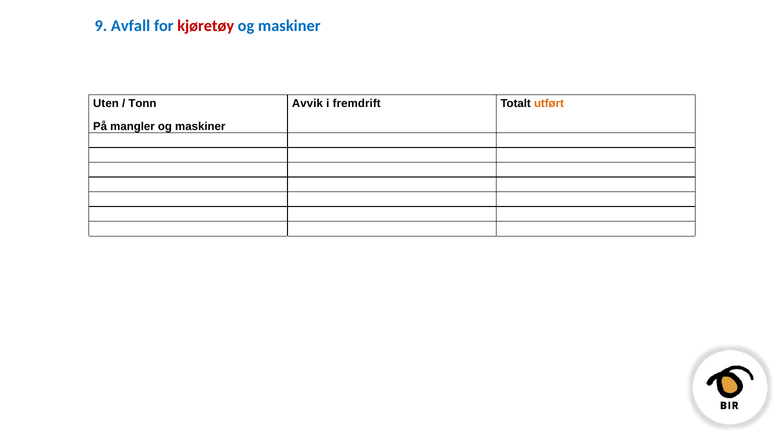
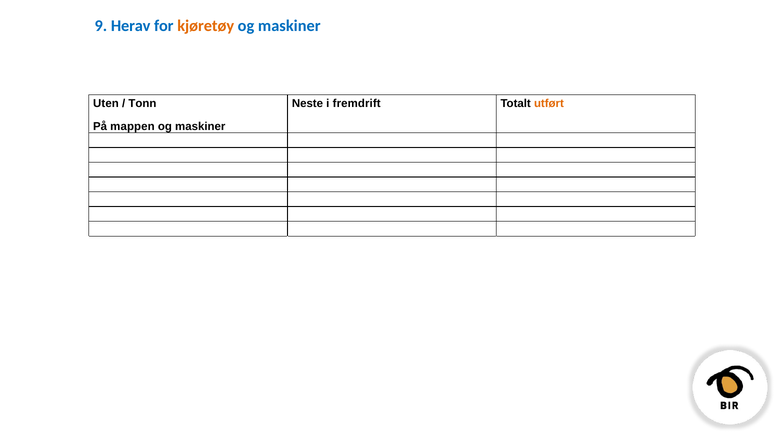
Avfall: Avfall -> Herav (131, 26)
kjøretøy colour: red -> orange (206, 26)
Avvik: Avvik -> Neste (307, 103)
mangler: mangler -> mappen (132, 126)
